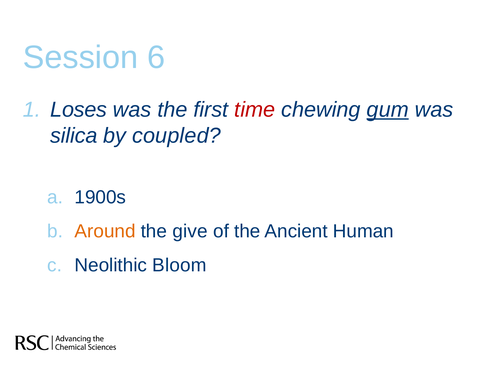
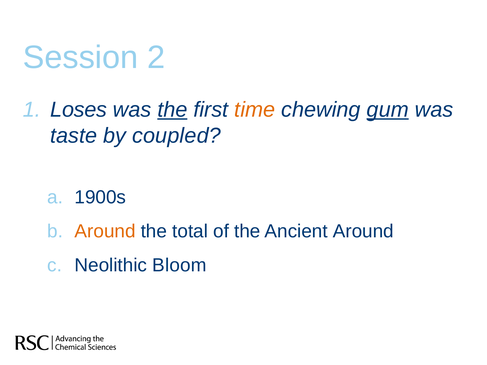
6: 6 -> 2 (156, 57)
the underline: none -> present (172, 110)
time colour: red -> orange (255, 110)
silica: silica -> taste (74, 136)
give: give -> total (190, 231)
Ancient Human: Human -> Around (363, 231)
